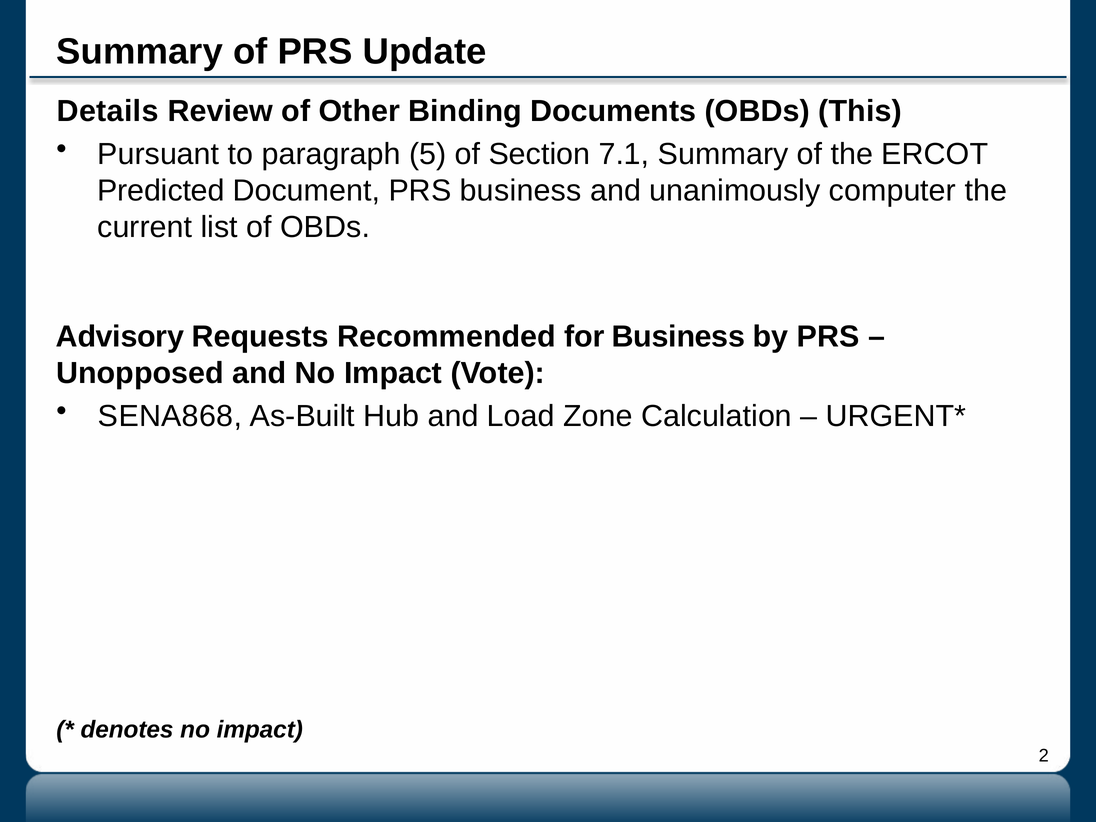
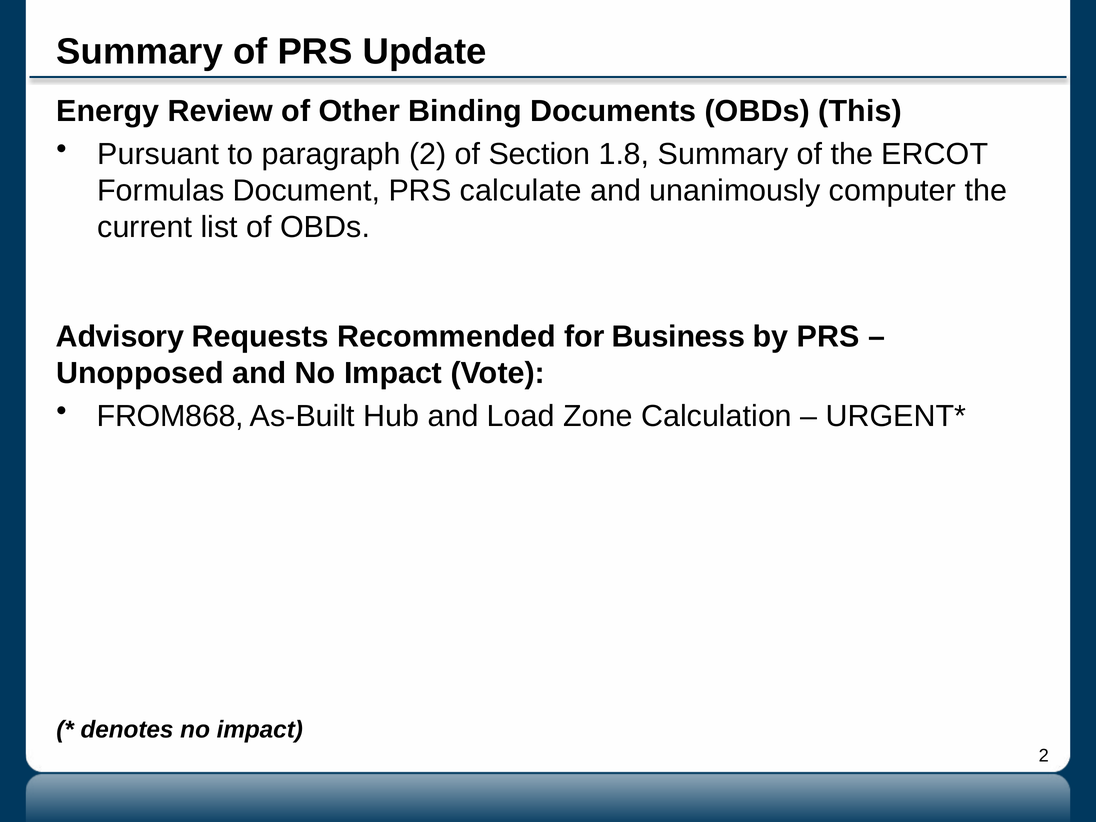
Details: Details -> Energy (108, 111)
paragraph 5: 5 -> 2 (428, 154)
7.1: 7.1 -> 1.8 (624, 154)
Predicted: Predicted -> Formulas (161, 191)
PRS business: business -> calculate (521, 191)
SENA868: SENA868 -> FROM868 (170, 416)
